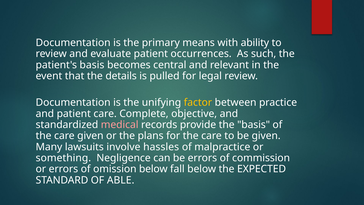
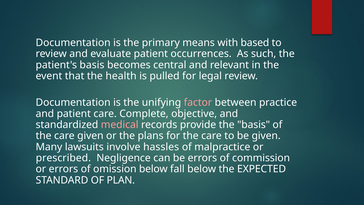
ability: ability -> based (255, 43)
details: details -> health (121, 76)
factor colour: yellow -> pink (198, 102)
something: something -> prescribed (63, 158)
ABLE: ABLE -> PLAN (121, 180)
